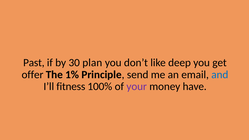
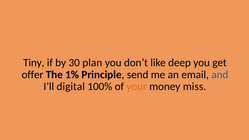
Past: Past -> Tiny (34, 63)
fitness: fitness -> digital (71, 87)
your colour: purple -> orange (137, 87)
have: have -> miss (195, 87)
